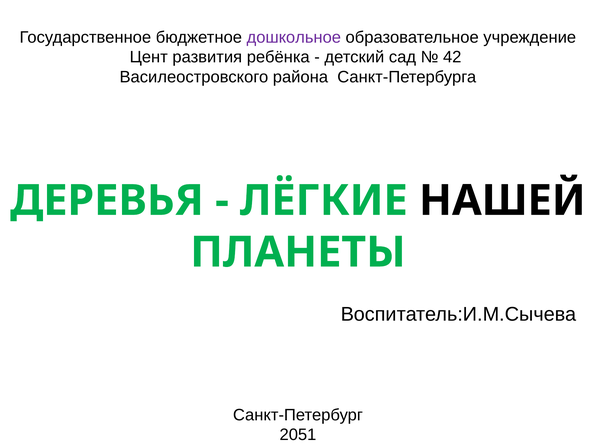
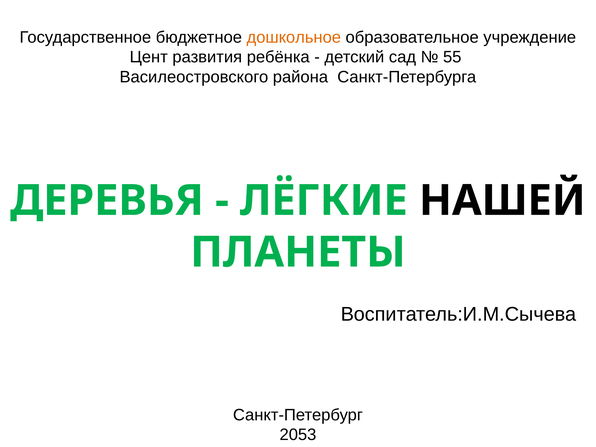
дошкольное colour: purple -> orange (294, 37)
42: 42 -> 55 (452, 57)
2051: 2051 -> 2053 (298, 435)
